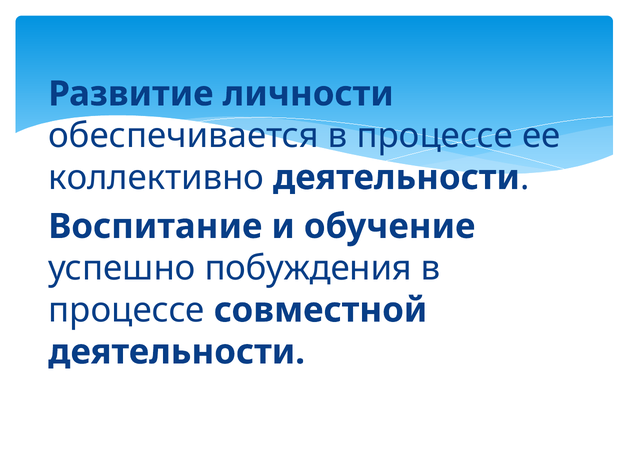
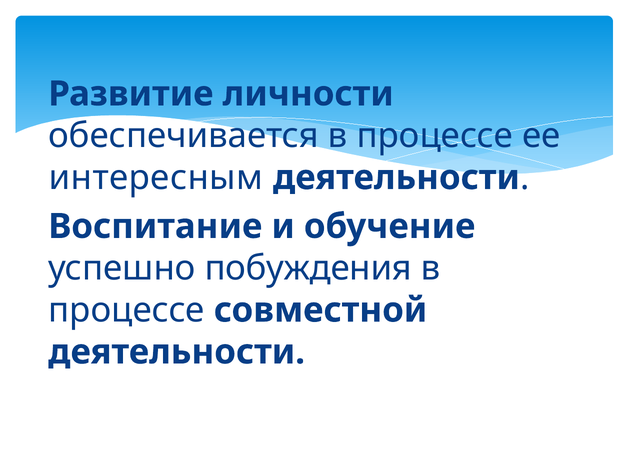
коллективно: коллективно -> интересным (156, 178)
